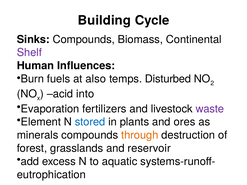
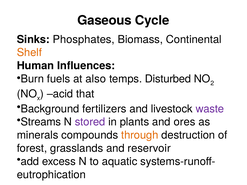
Building: Building -> Gaseous (104, 20)
Sinks Compounds: Compounds -> Phosphates (84, 39)
Shelf colour: purple -> orange (29, 53)
into: into -> that (85, 94)
Evaporation: Evaporation -> Background (50, 109)
Element: Element -> Streams (41, 122)
stored colour: blue -> purple (90, 122)
